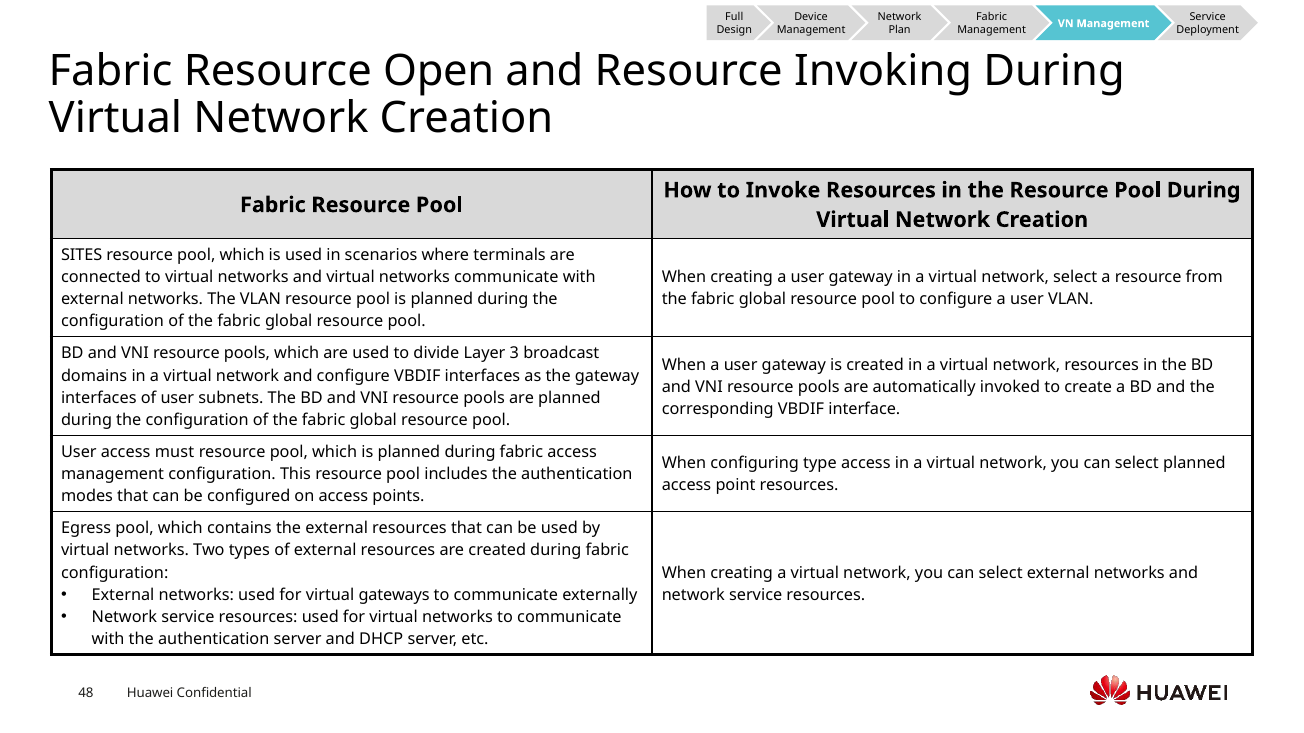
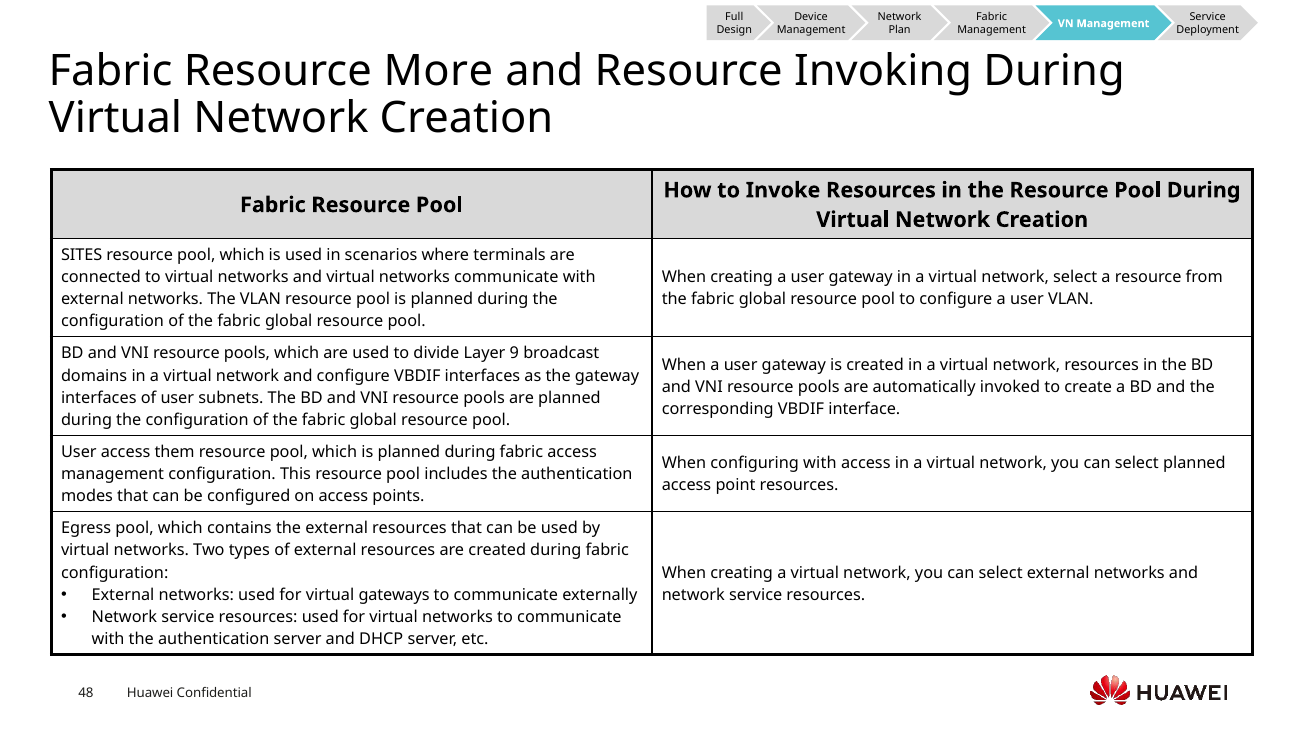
Open: Open -> More (438, 71)
3: 3 -> 9 (514, 354)
must: must -> them (175, 452)
configuring type: type -> with (820, 463)
